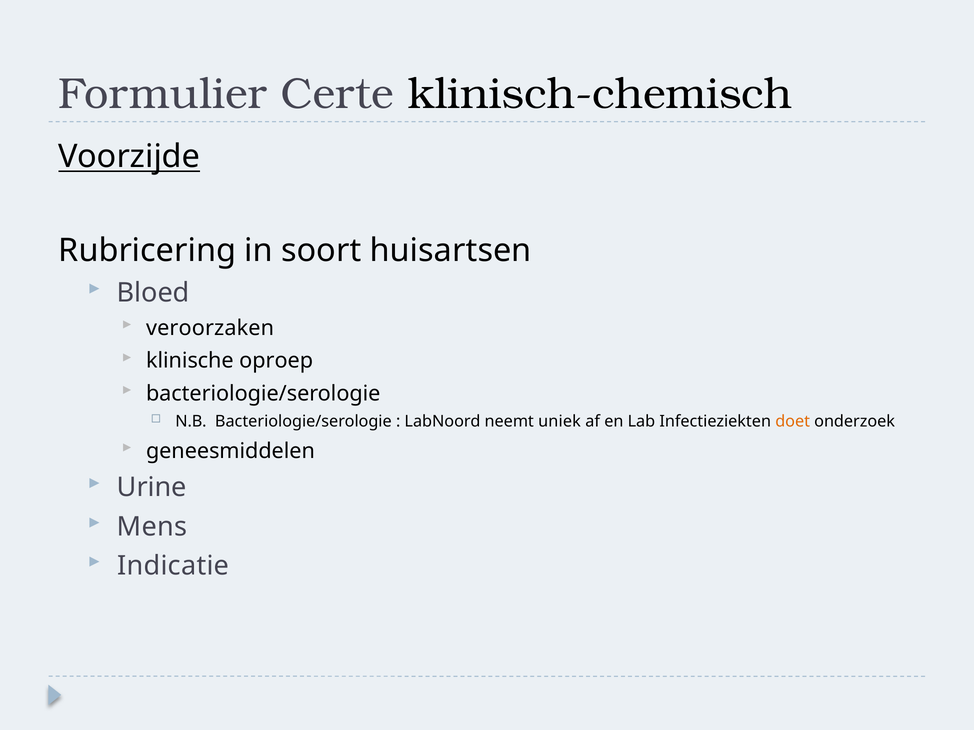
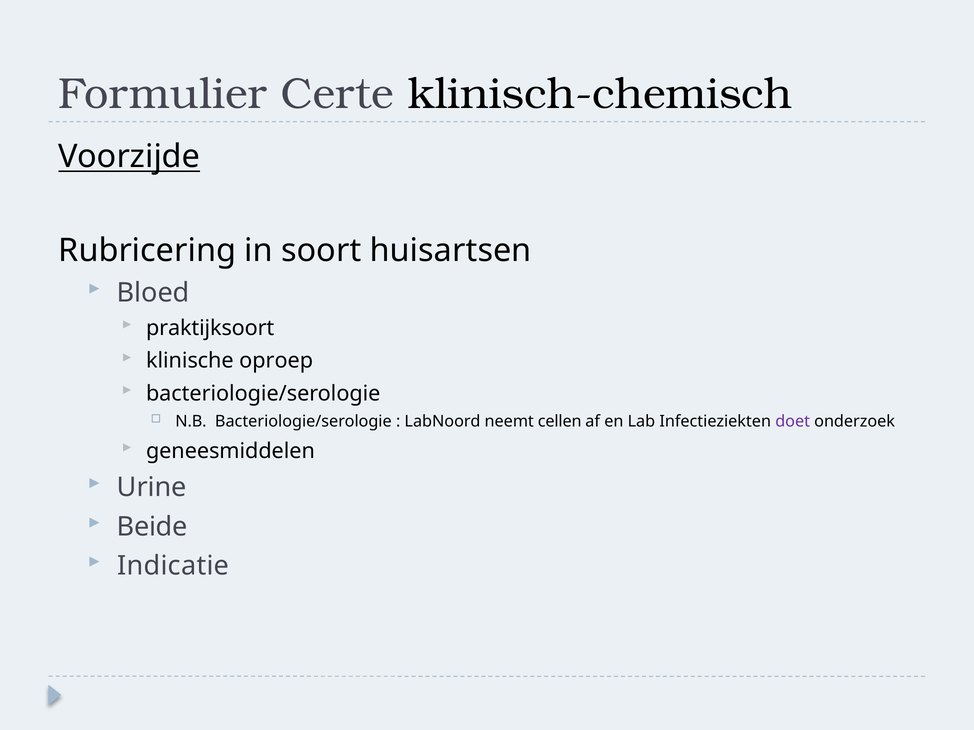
veroorzaken: veroorzaken -> praktijksoort (210, 328)
uniek: uniek -> cellen (560, 422)
doet colour: orange -> purple (793, 422)
Mens: Mens -> Beide (152, 527)
